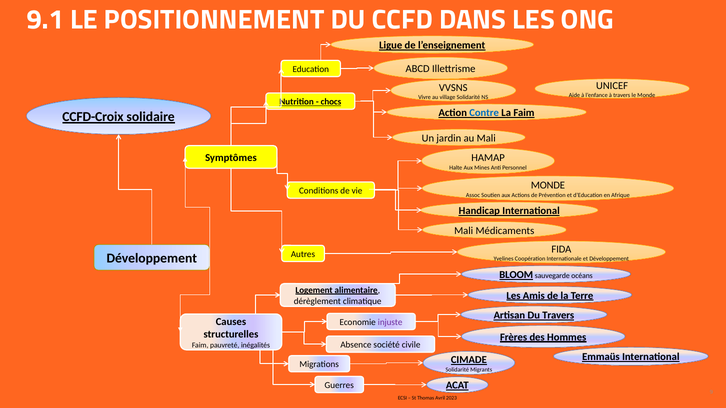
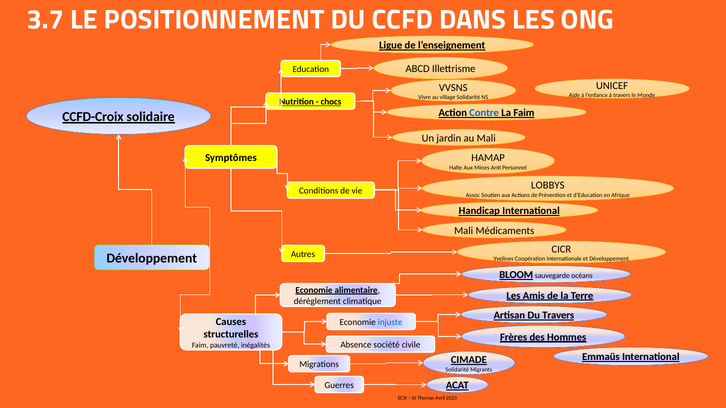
9.1: 9.1 -> 3.7 (45, 20)
MONDE: MONDE -> LOBBYS (548, 186)
FIDA: FIDA -> CICR (561, 249)
Logement: Logement -> Economie (314, 290)
injuste colour: purple -> blue (390, 322)
